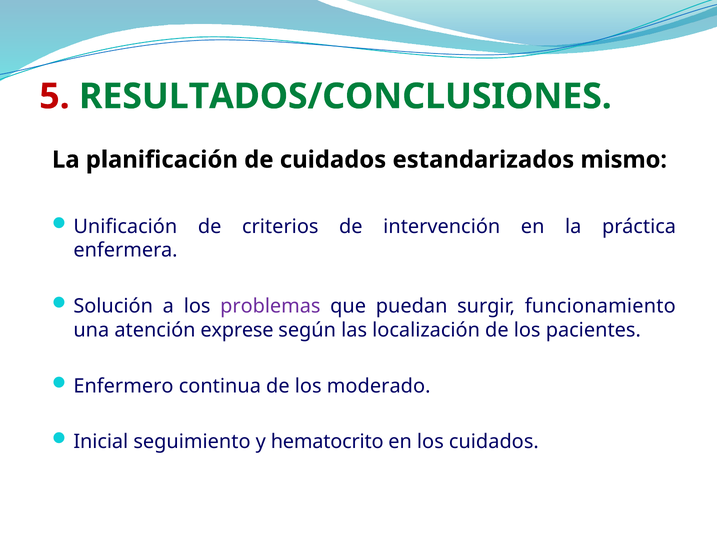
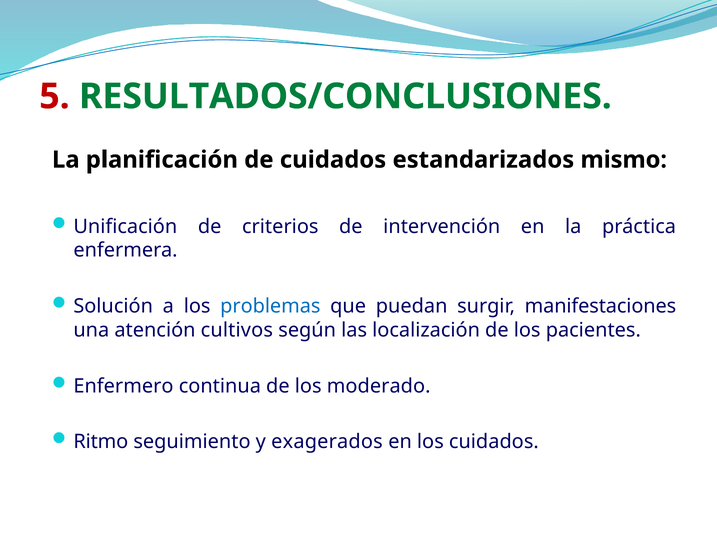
problemas colour: purple -> blue (270, 306)
funcionamiento: funcionamiento -> manifestaciones (600, 306)
exprese: exprese -> cultivos (237, 330)
Inicial: Inicial -> Ritmo (101, 442)
hematocrito: hematocrito -> exagerados (327, 442)
